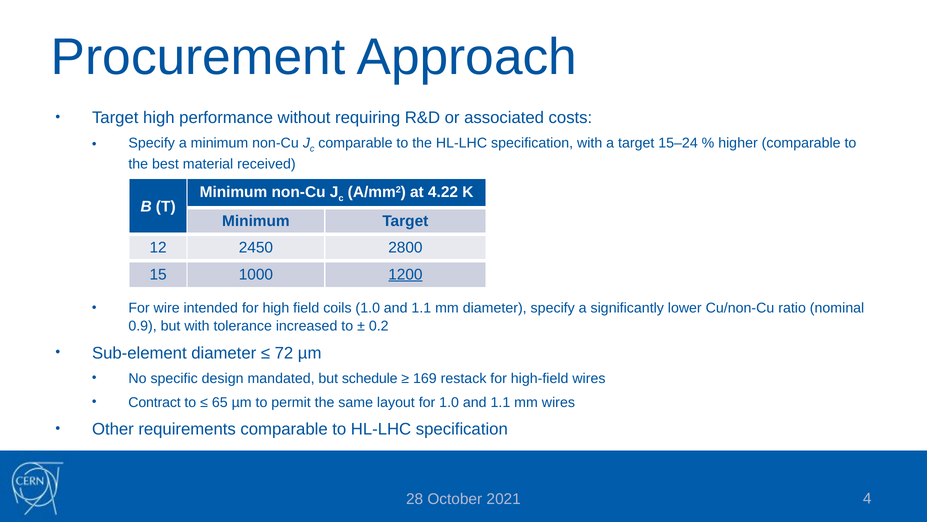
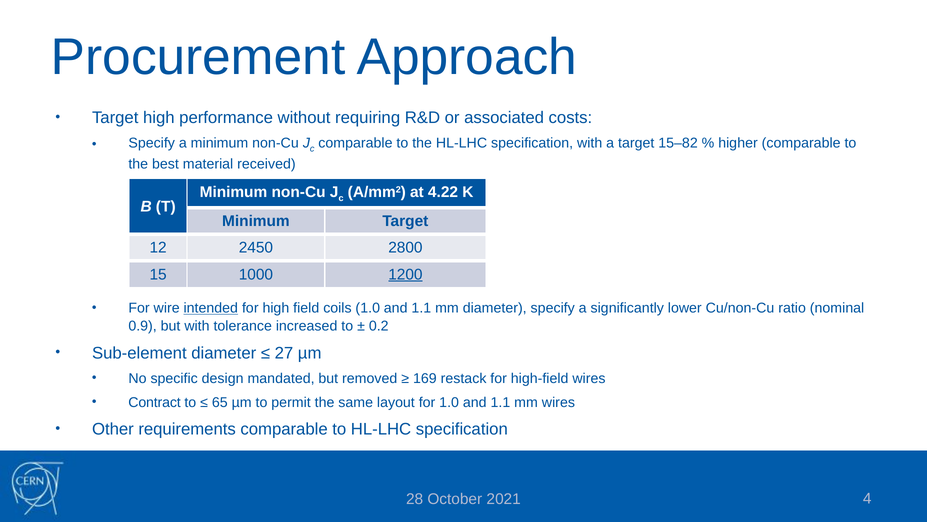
15–24: 15–24 -> 15–82 (678, 143)
intended underline: none -> present (211, 308)
72: 72 -> 27 (284, 353)
schedule: schedule -> removed (370, 378)
